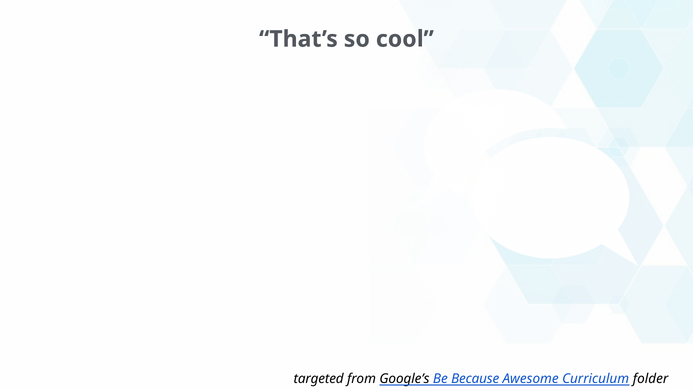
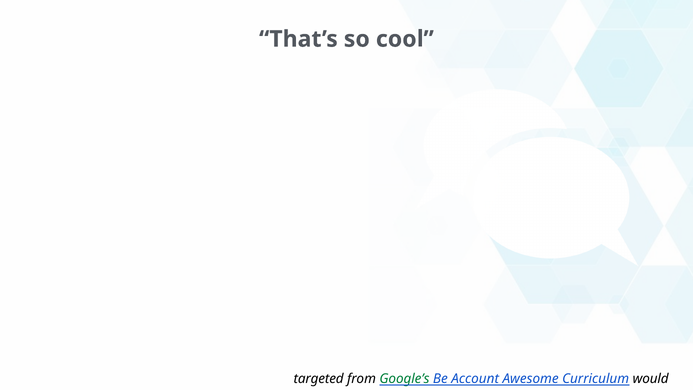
Google’s colour: black -> green (404, 379)
Because: Because -> Account (475, 379)
folder: folder -> would (651, 379)
